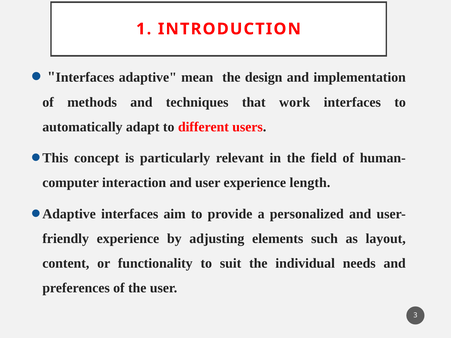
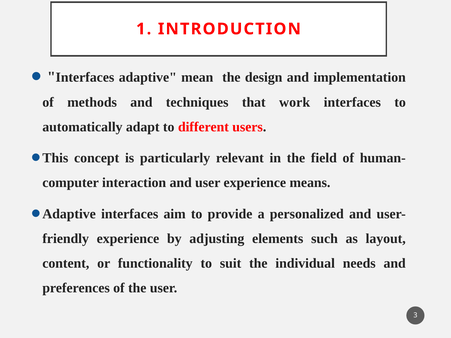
length: length -> means (310, 183)
